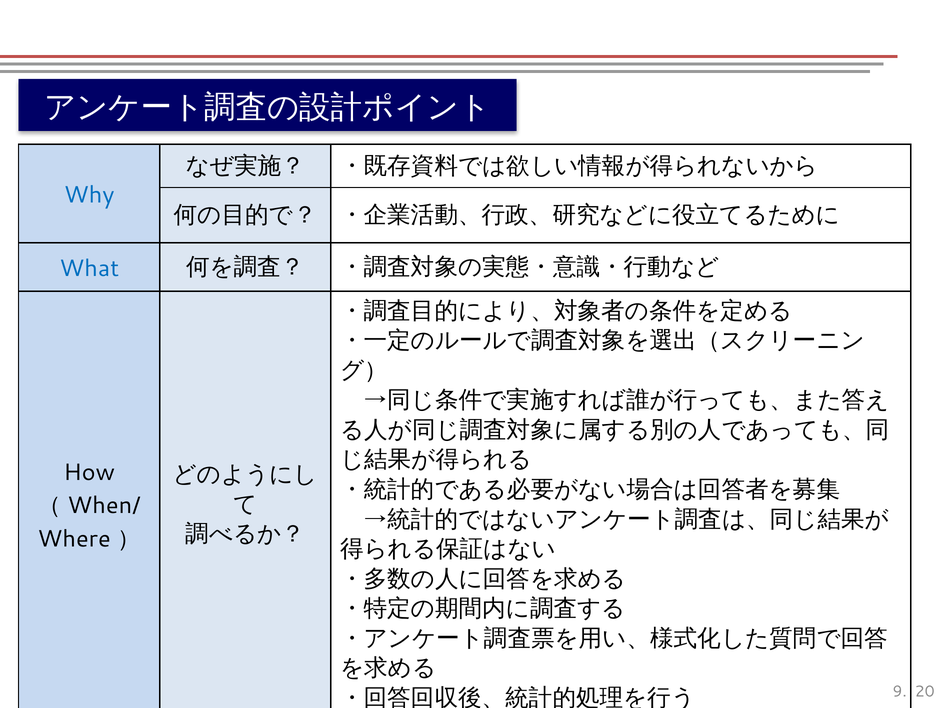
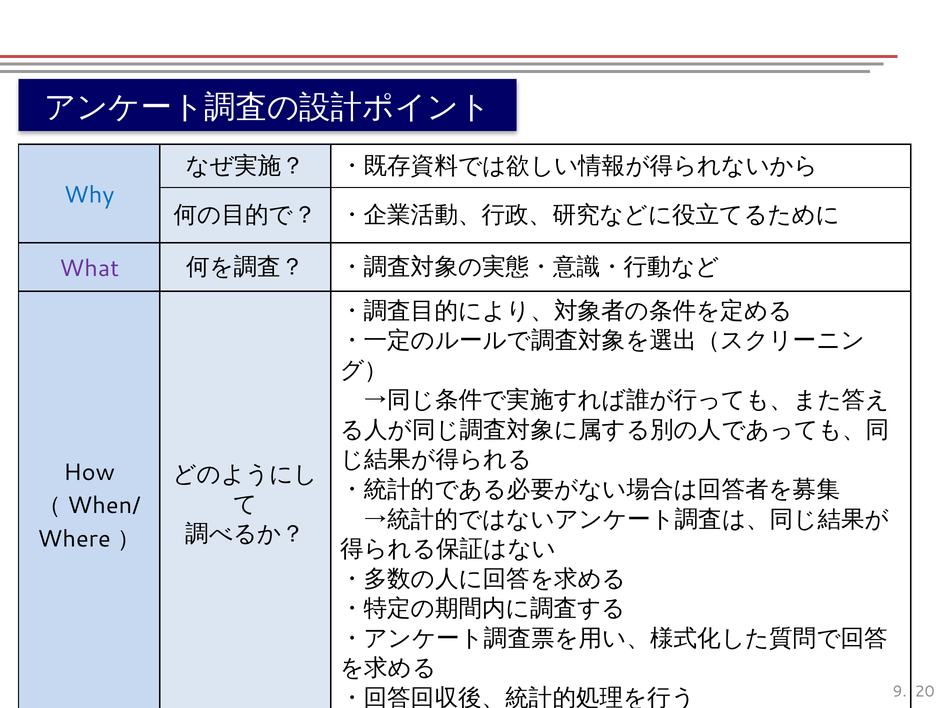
What colour: blue -> purple (89, 268)
